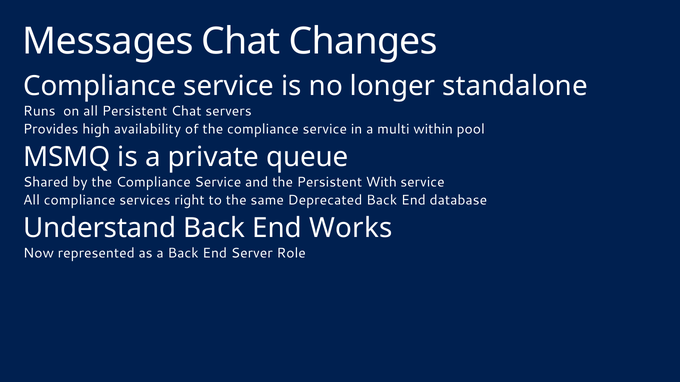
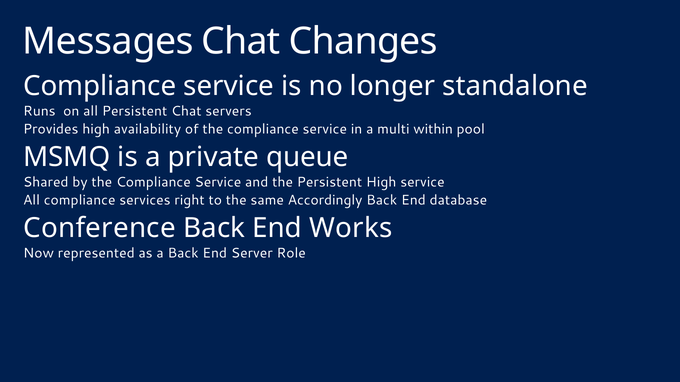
Persistent With: With -> High (381, 183)
Deprecated: Deprecated -> Accordingly (325, 200)
Understand: Understand -> Conference (100, 228)
